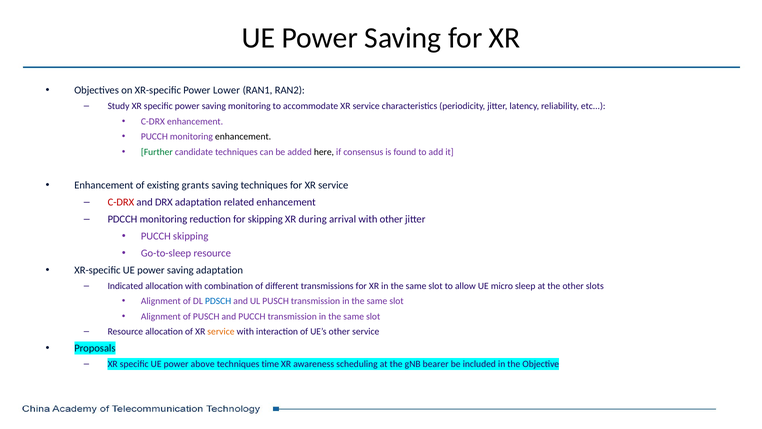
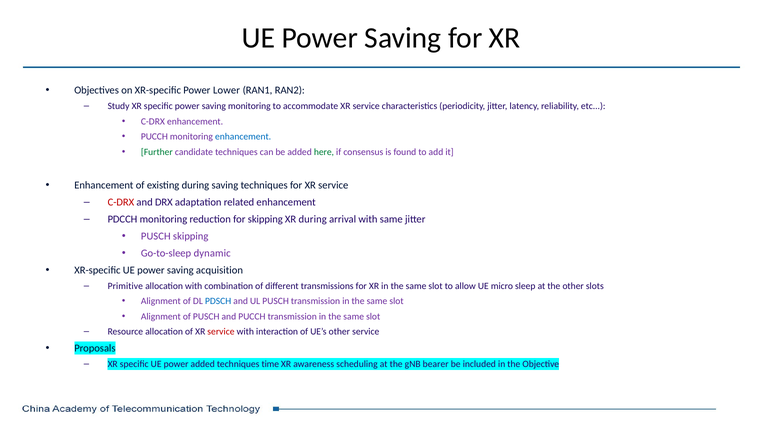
enhancement colour: black -> blue (243, 137)
here colour: black -> green (324, 152)
existing grants: grants -> during (195, 185)
with other: other -> same (391, 219)
PUCCH: PUCCH -> PUSCH (156, 236)
Go-to-sleep resource: resource -> dynamic (212, 253)
saving adaptation: adaptation -> acquisition (219, 270)
Indicated: Indicated -> Primitive (125, 286)
service colour: orange -> red (221, 332)
power above: above -> added (203, 364)
